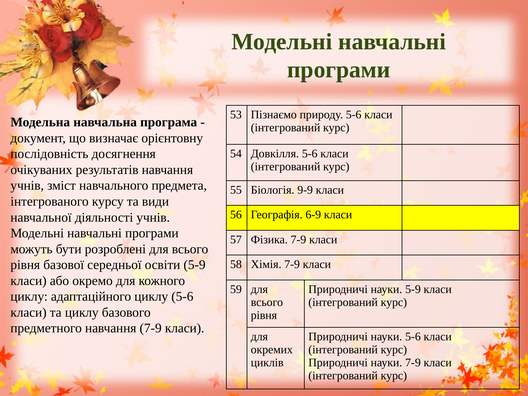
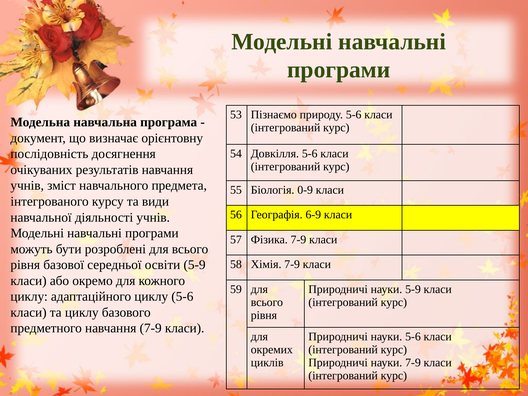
9-9: 9-9 -> 0-9 (305, 190)
